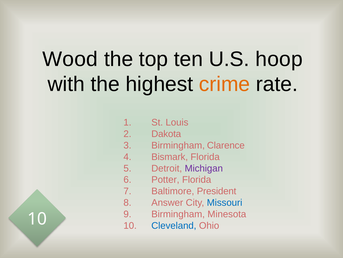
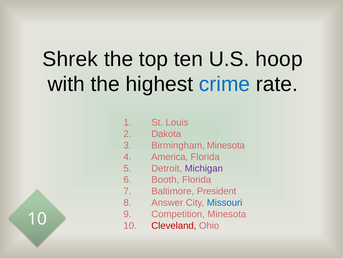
Wood: Wood -> Shrek (70, 59)
crime colour: orange -> blue (225, 84)
Birmingham Clarence: Clarence -> Minesota (226, 145)
Bismark: Bismark -> America (170, 156)
Potter: Potter -> Booth (165, 179)
Birmingham: Birmingham -> Competition (178, 214)
Cleveland colour: blue -> red (174, 225)
